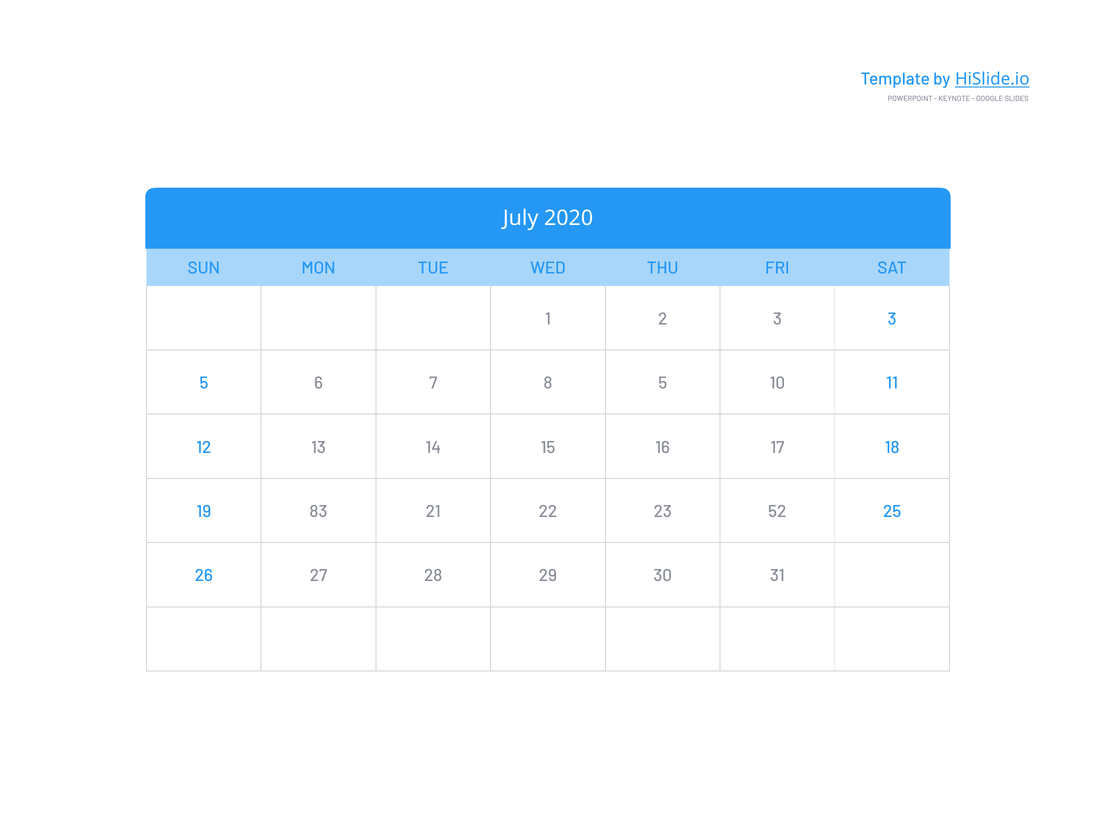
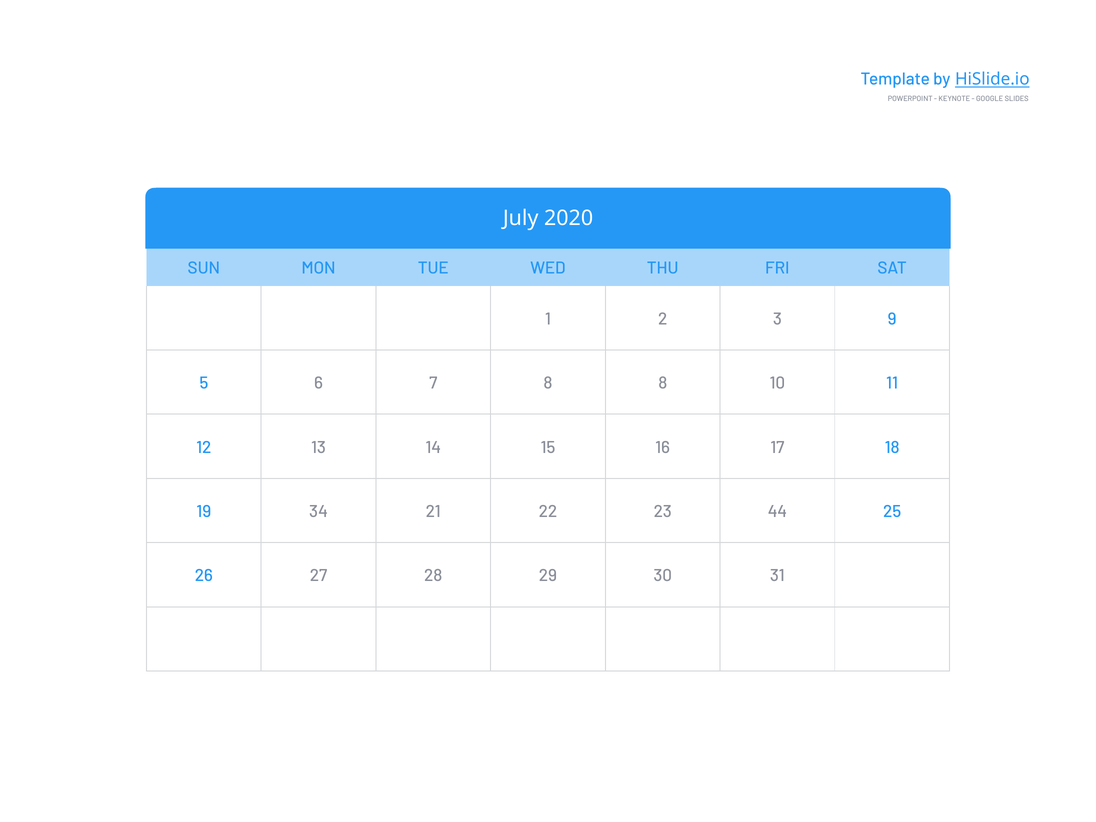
3 3: 3 -> 9 (892, 319)
8 5: 5 -> 8 (663, 383)
83: 83 -> 34 (319, 512)
52: 52 -> 44 (777, 512)
